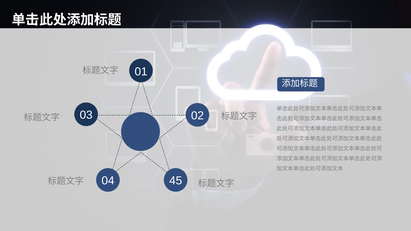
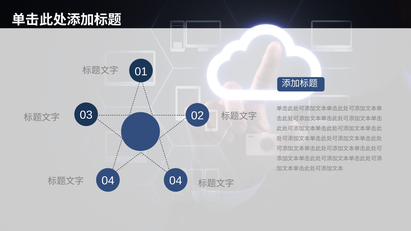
04 45: 45 -> 04 (176, 181)
